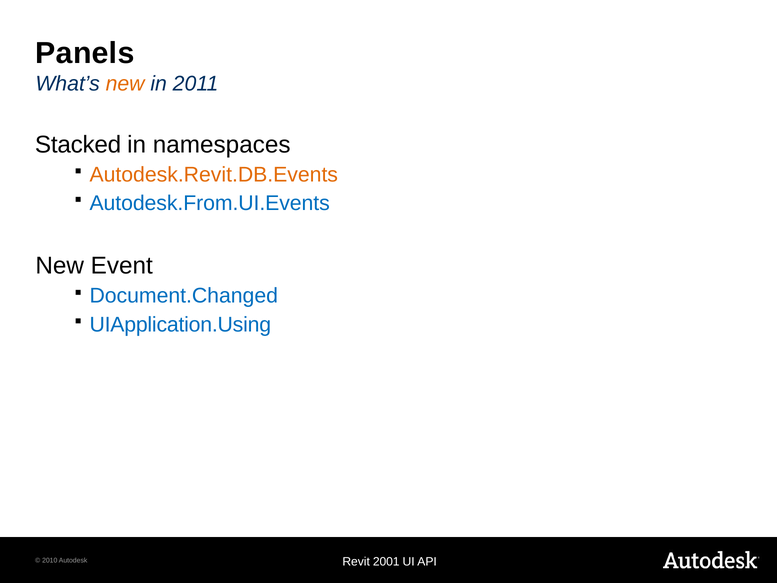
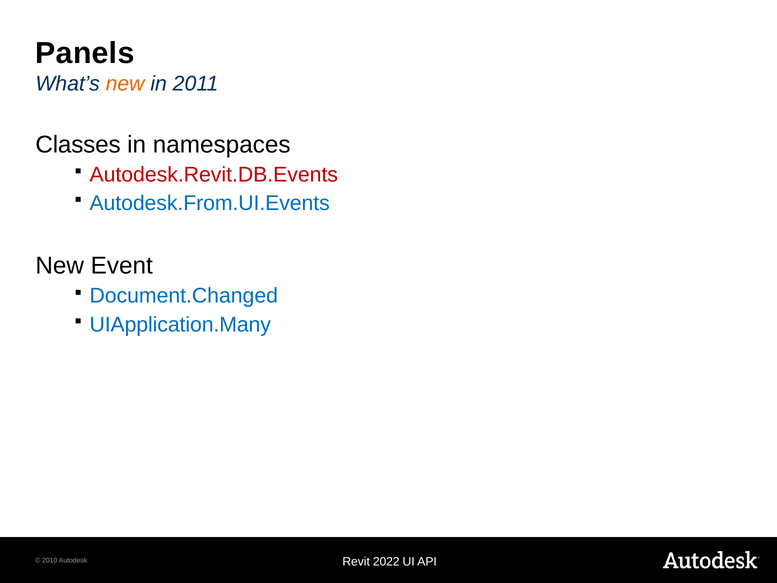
Stacked: Stacked -> Classes (78, 144)
Autodesk.Revit.DB.Events colour: orange -> red (214, 175)
UIApplication.Using: UIApplication.Using -> UIApplication.Many (180, 324)
2001: 2001 -> 2022 (386, 562)
